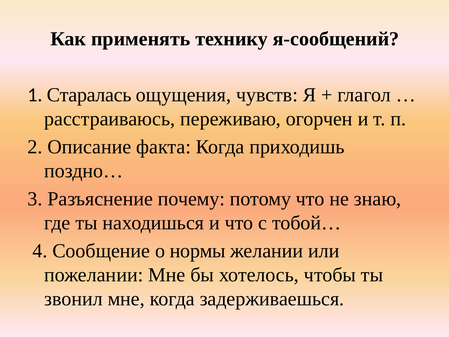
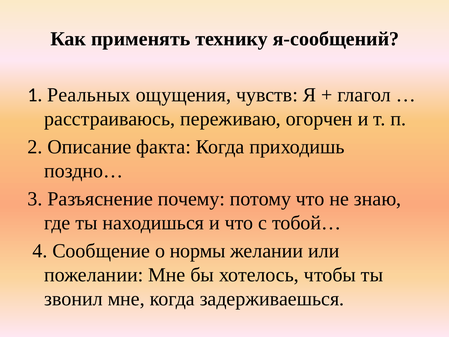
Старалась: Старалась -> Реальных (89, 95)
